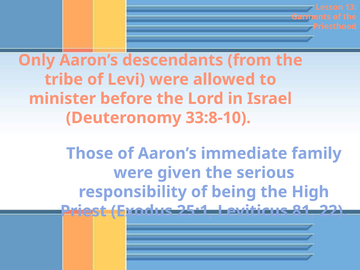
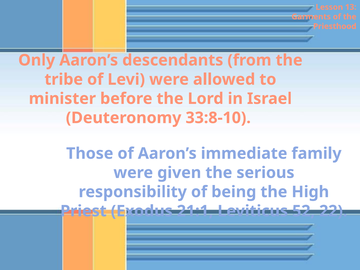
25:1: 25:1 -> 21:1 (195, 211)
81: 81 -> 52 (304, 211)
